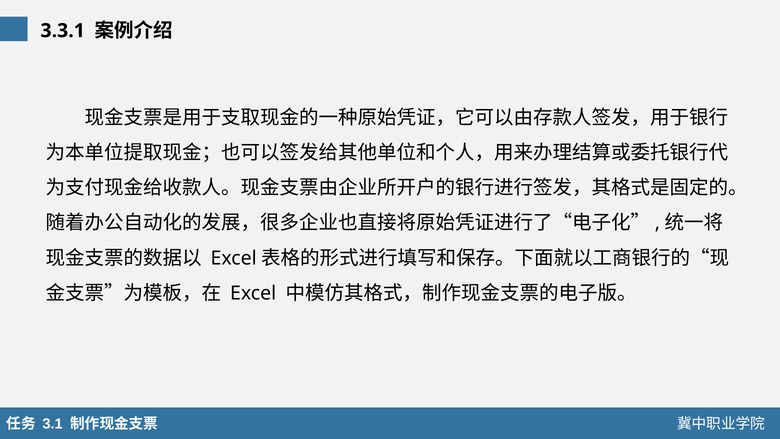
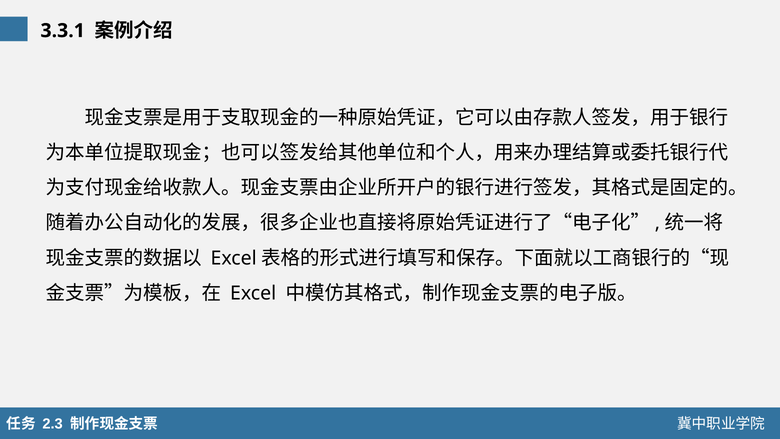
3.1: 3.1 -> 2.3 (53, 424)
